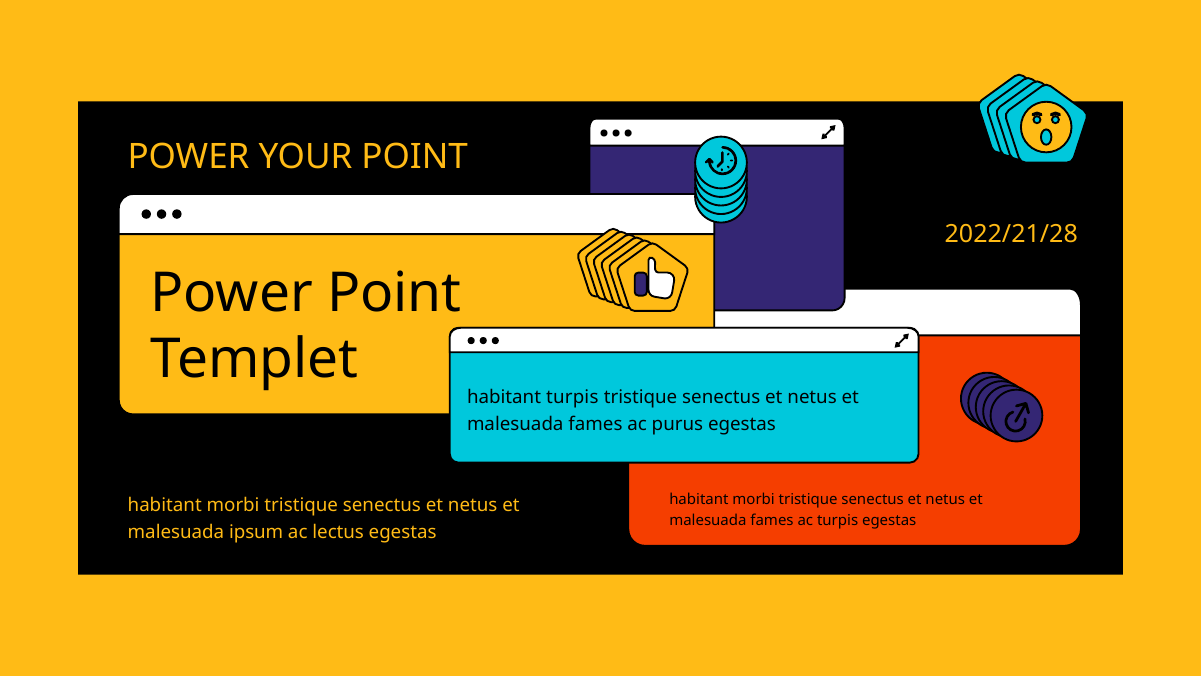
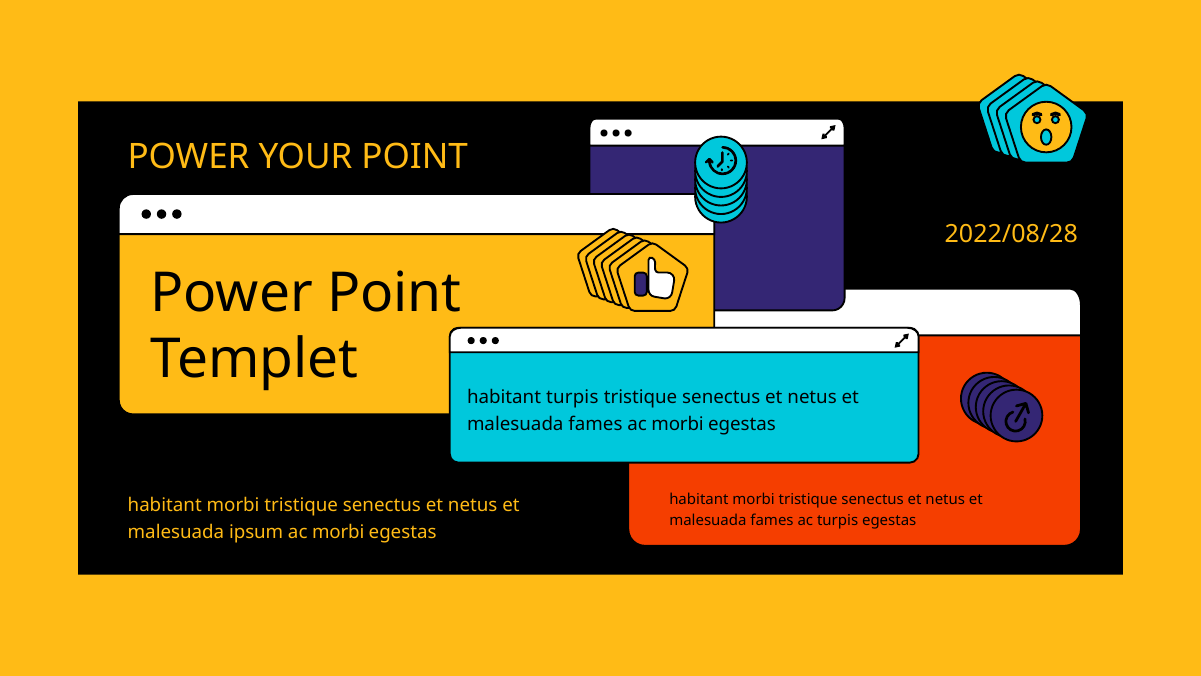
2022/21/28: 2022/21/28 -> 2022/08/28 (1011, 234)
fames ac purus: purus -> morbi (678, 424)
lectus: lectus -> morbi (338, 532)
